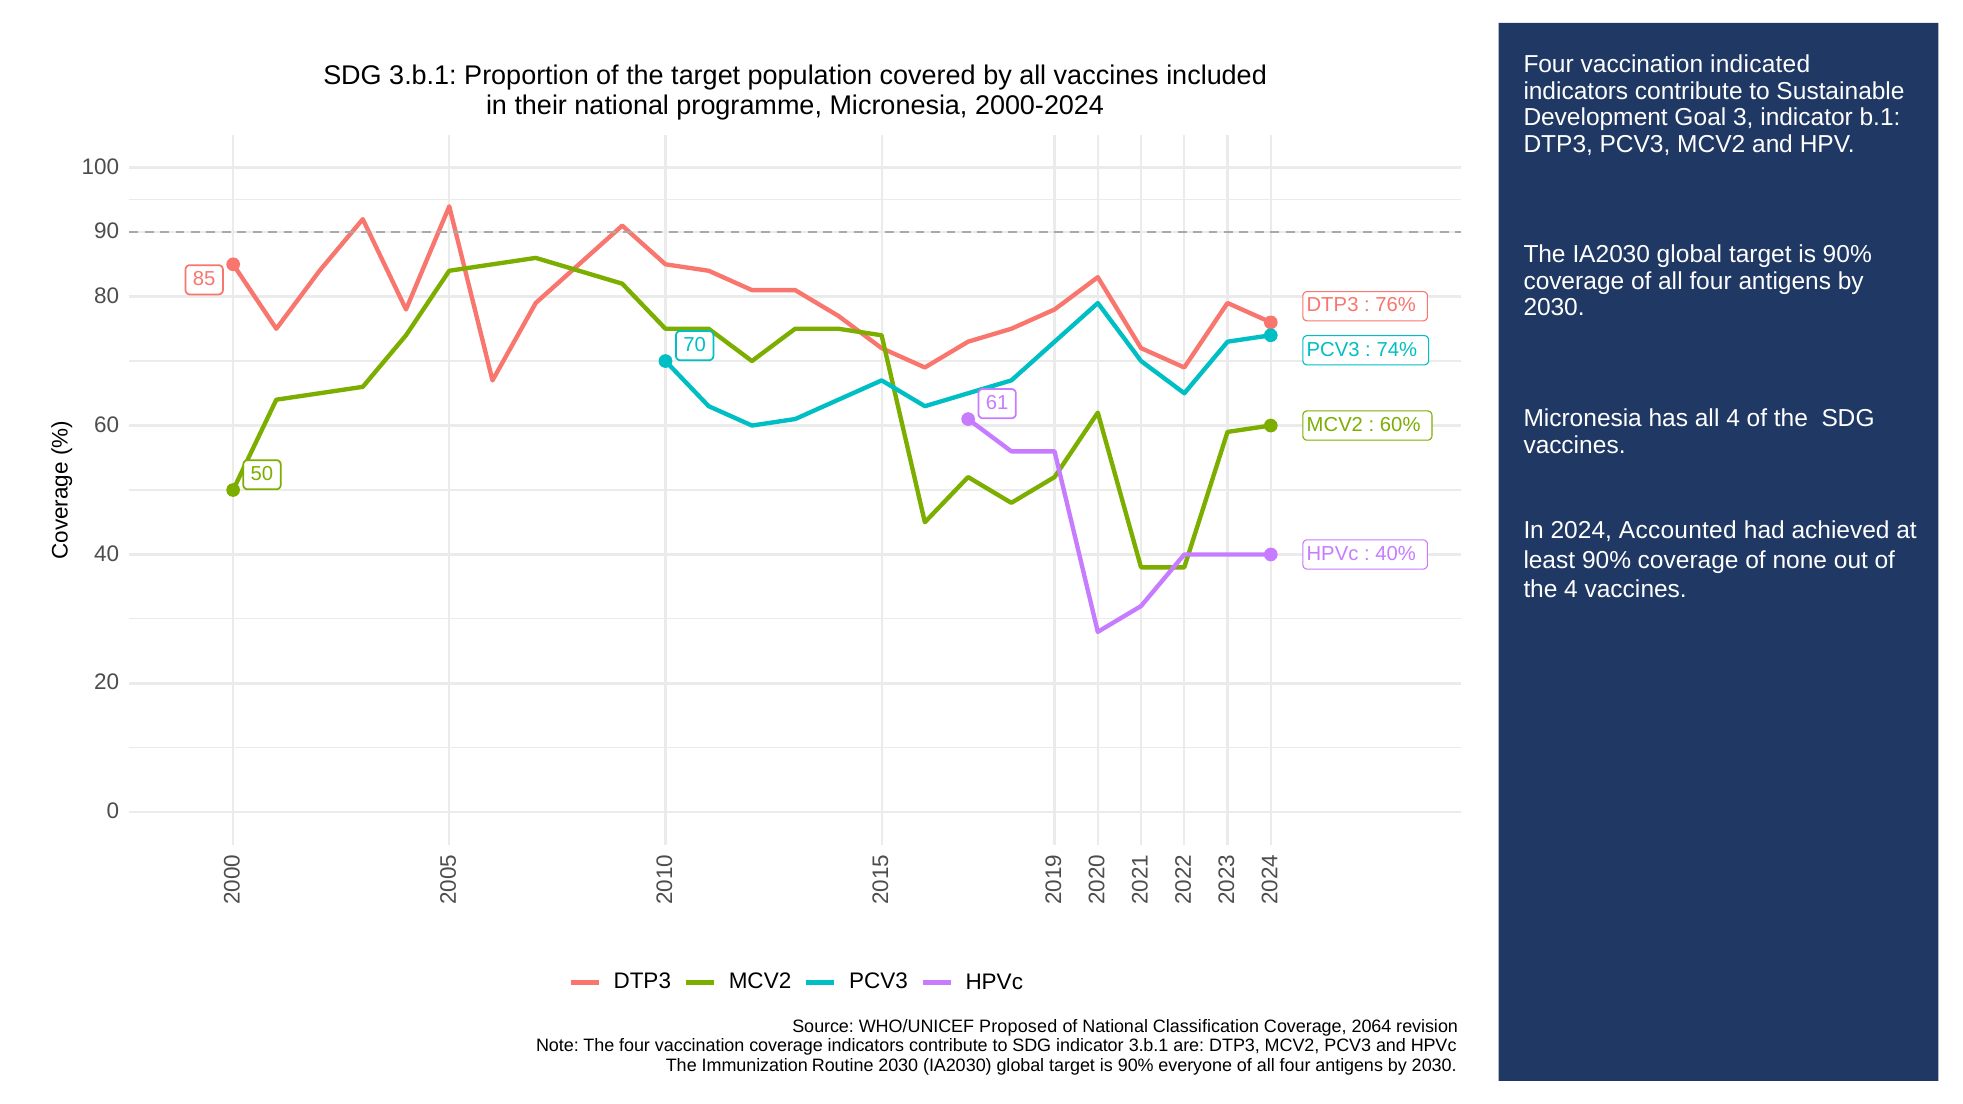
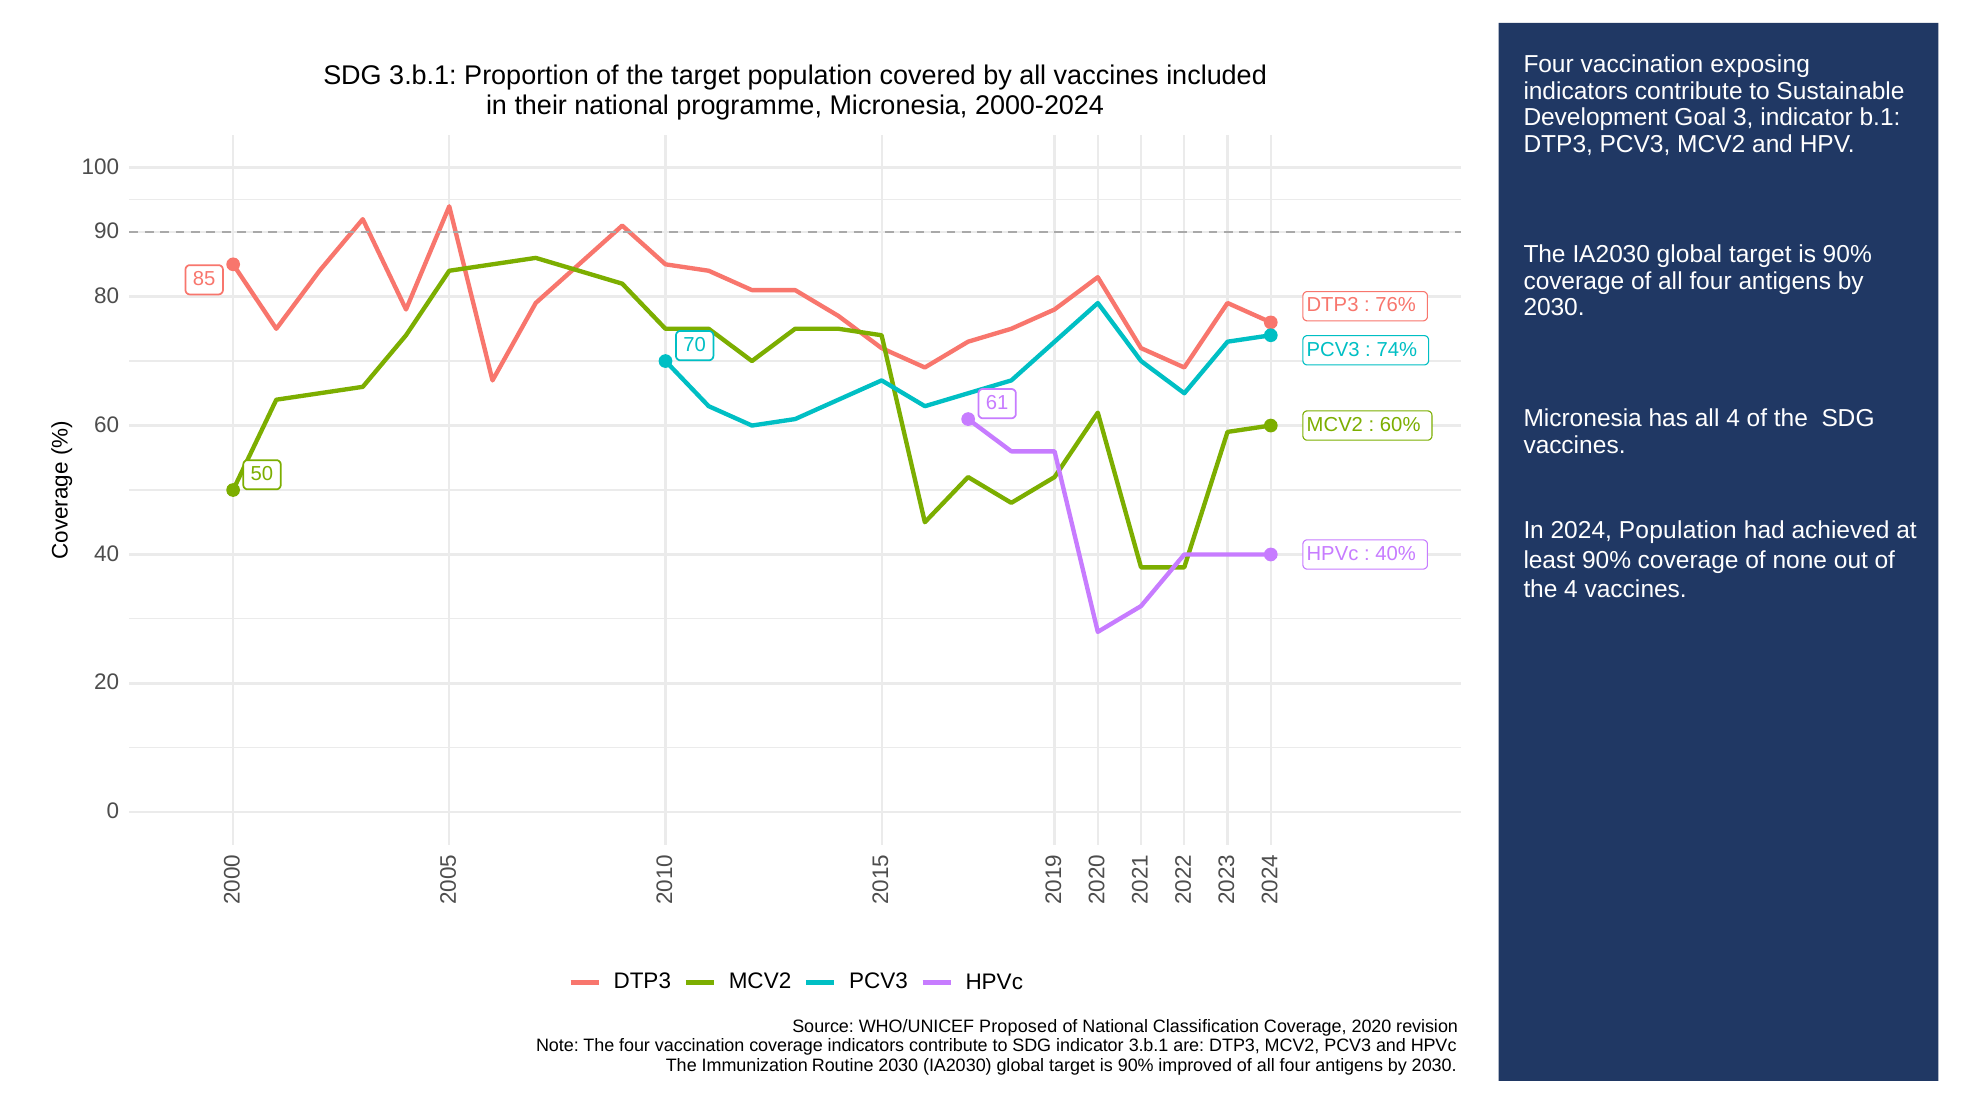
indicated: indicated -> exposing (1760, 65)
2024 Accounted: Accounted -> Population (1678, 531)
2064: 2064 -> 2020 (1371, 1027)
everyone: everyone -> improved (1195, 1065)
